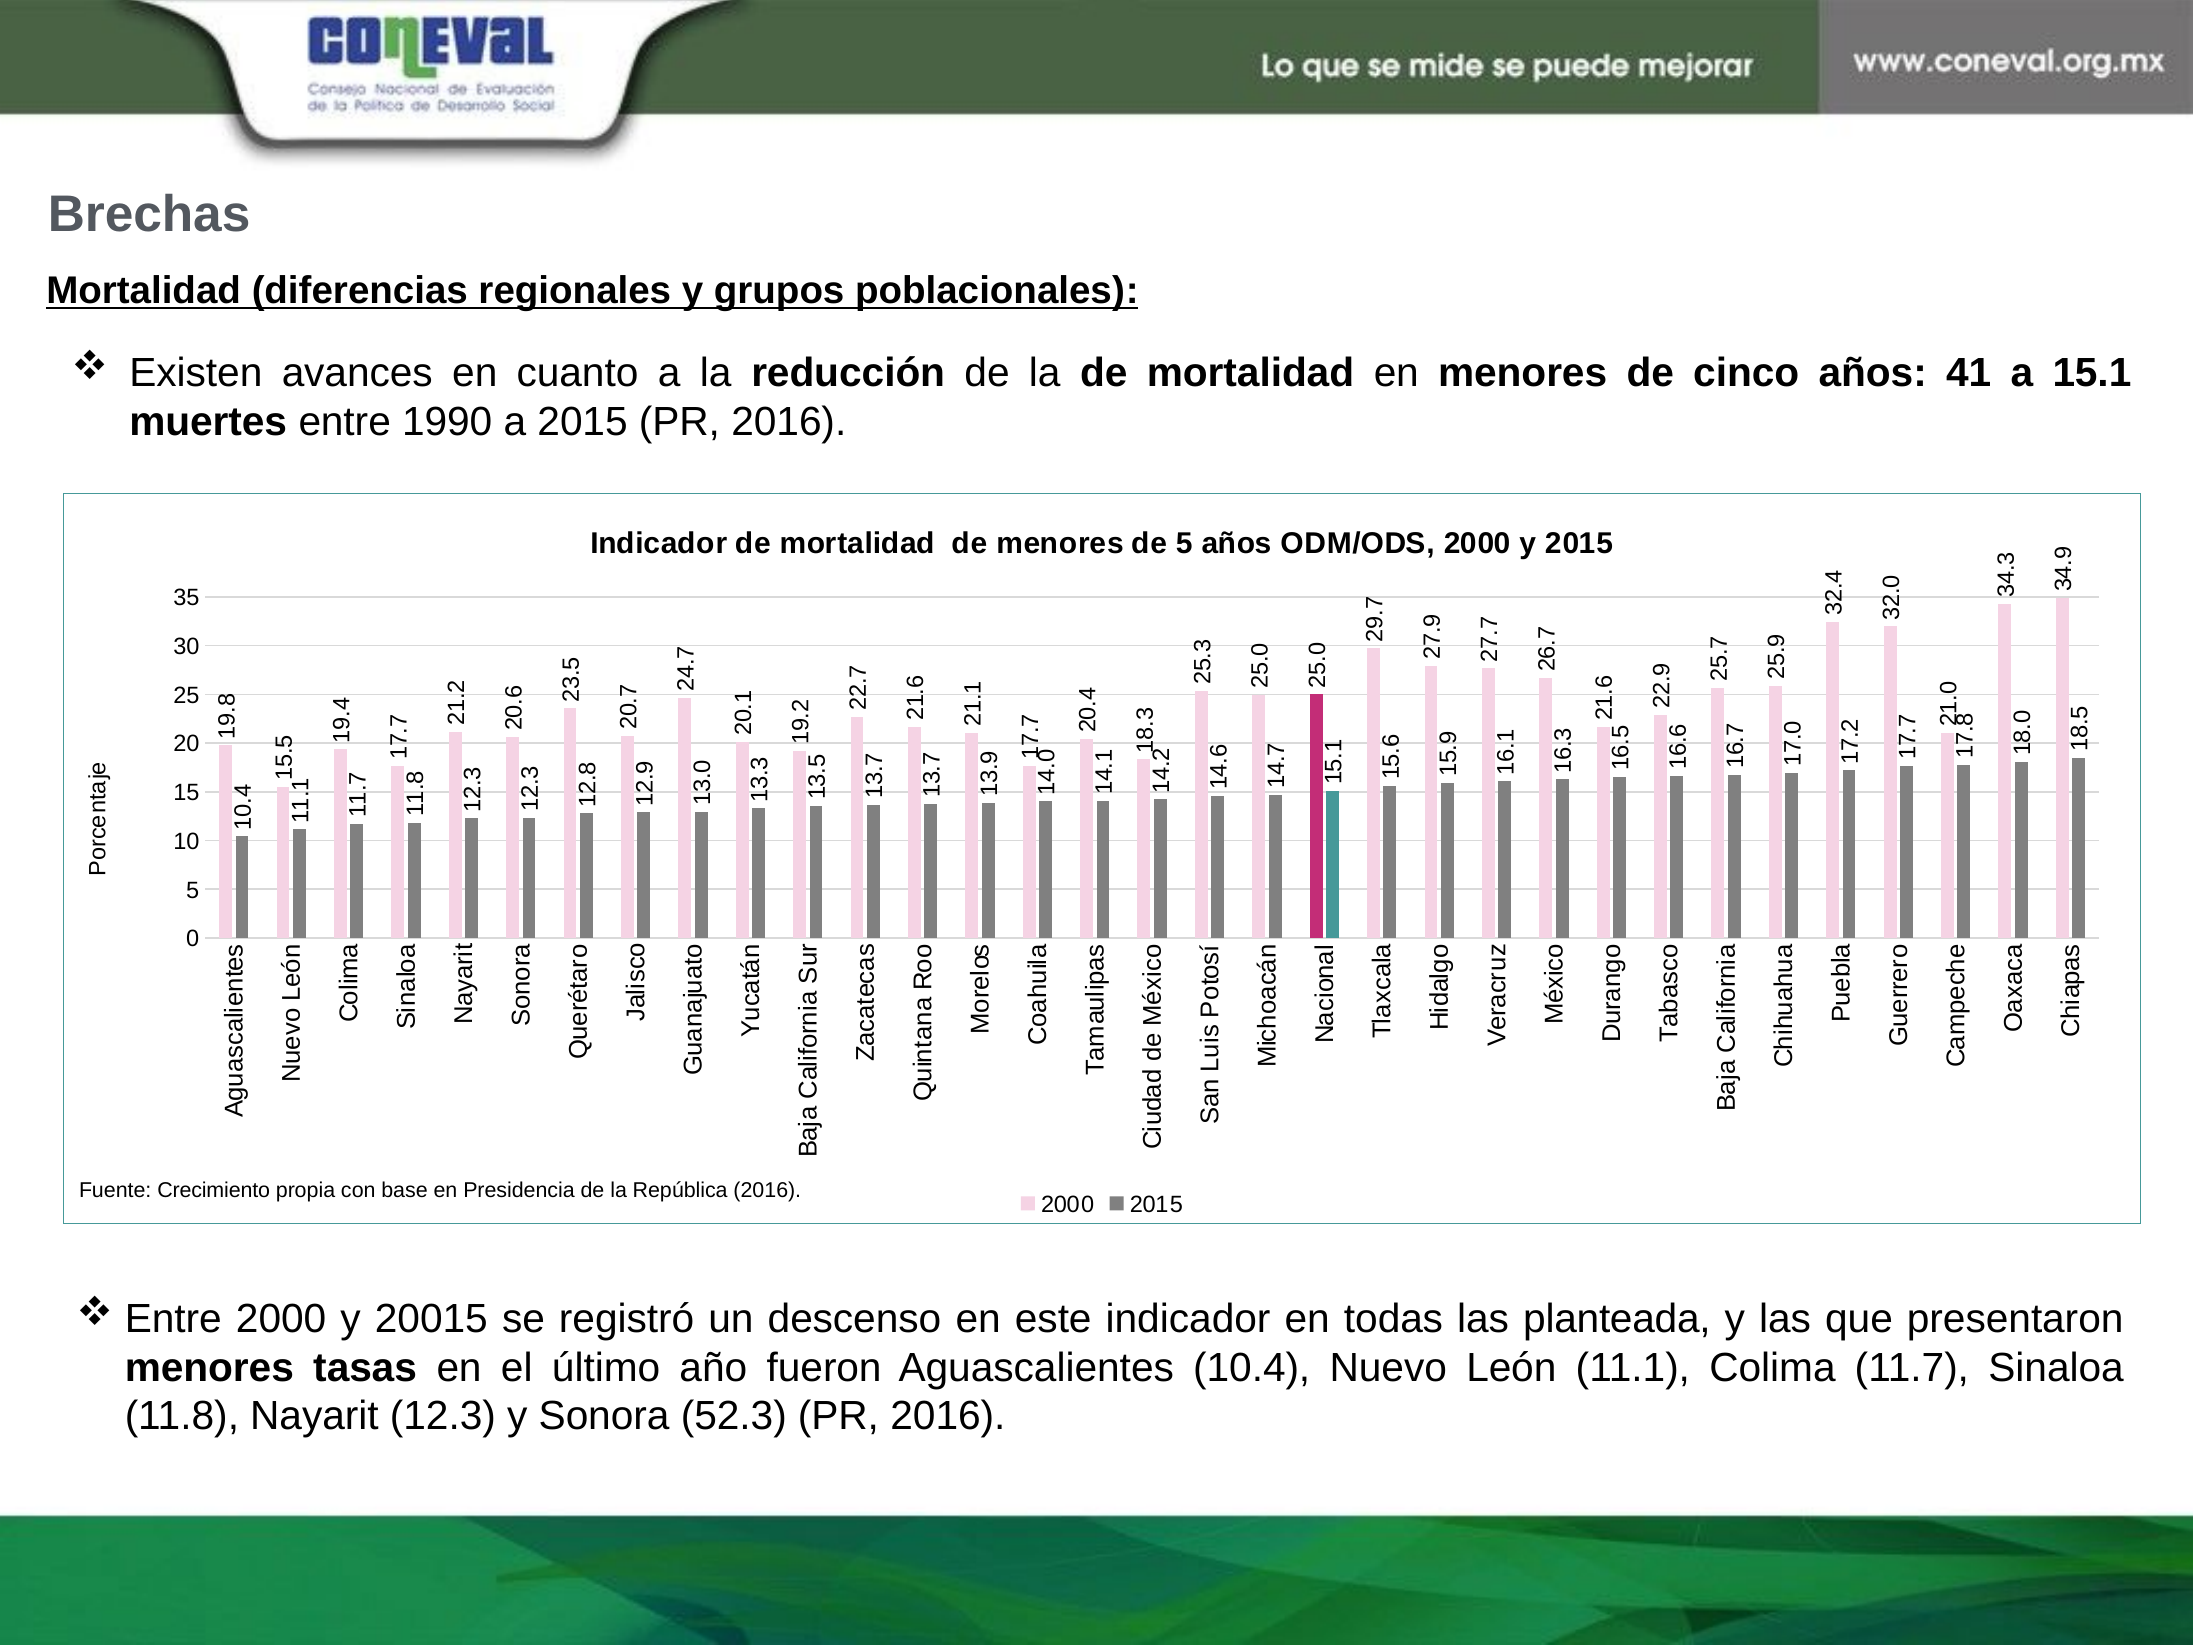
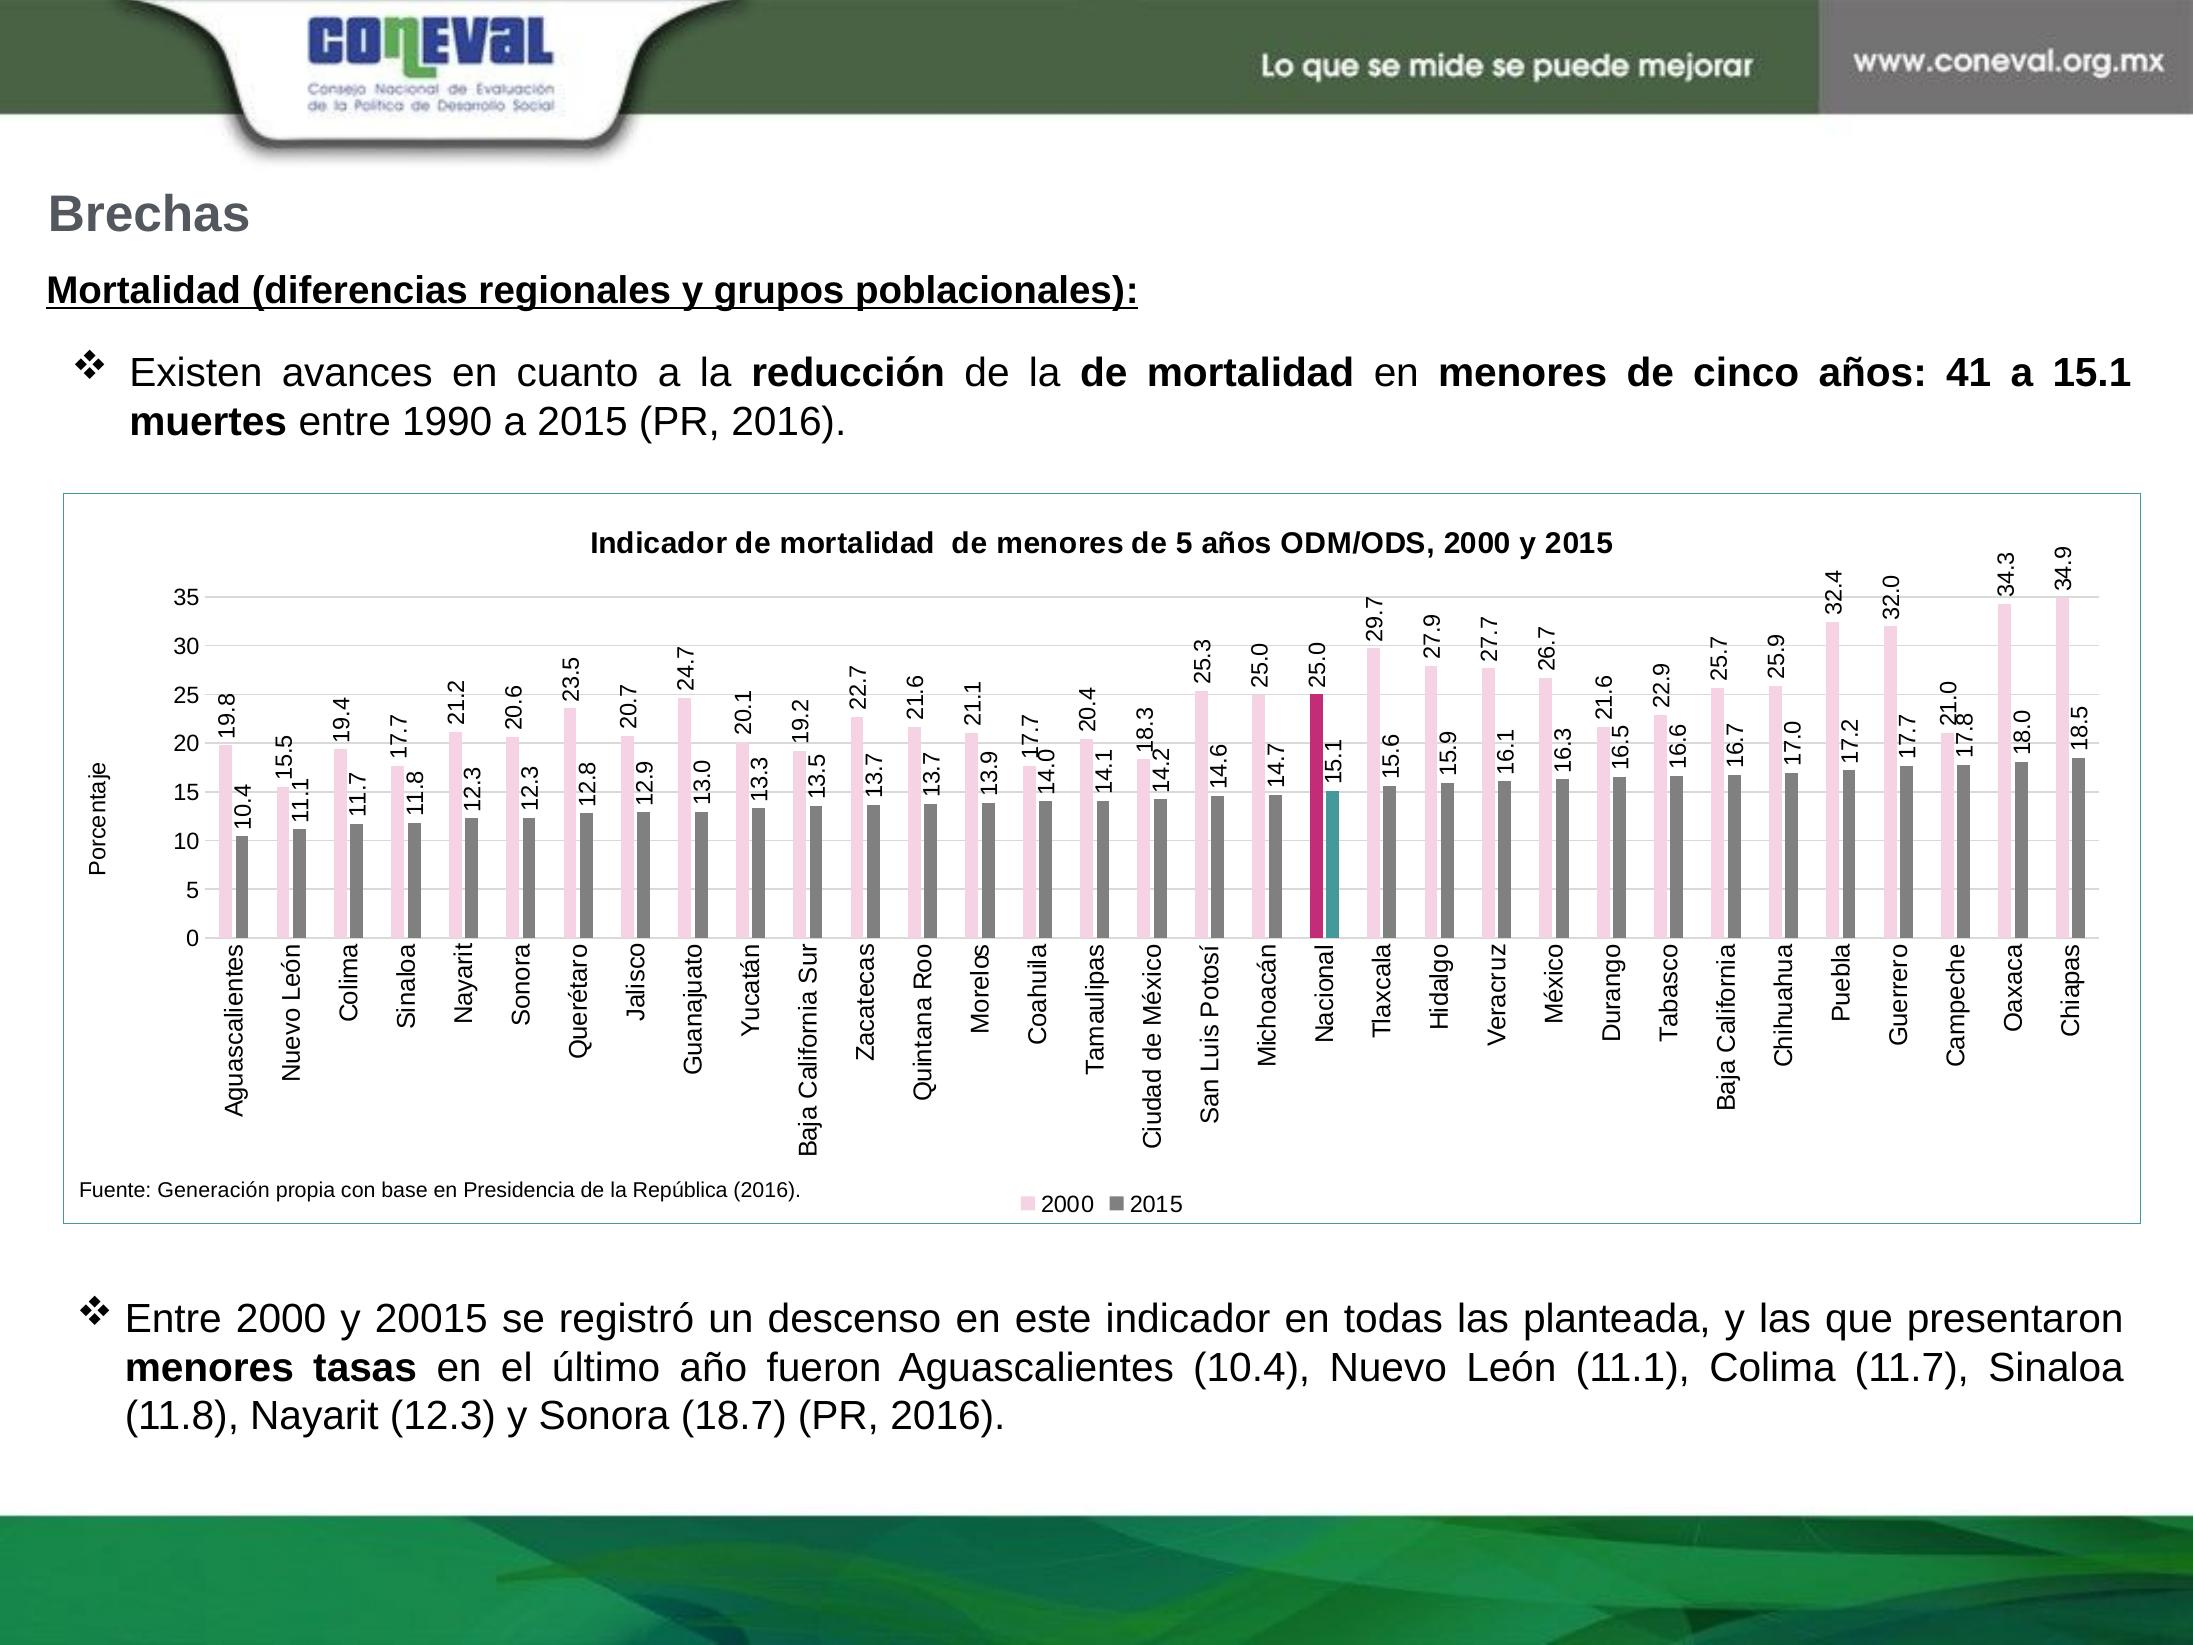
Crecimiento: Crecimiento -> Generación (213, 1190)
52.3: 52.3 -> 18.7 (734, 1416)
